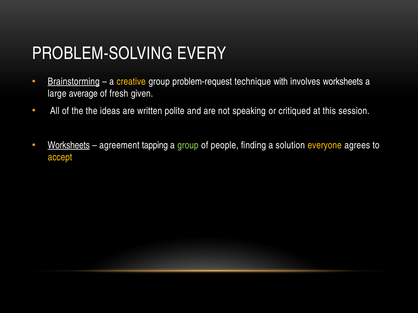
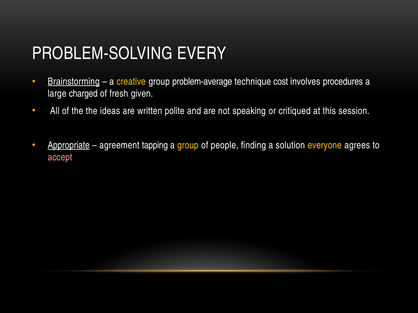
problem-request: problem-request -> problem-average (202, 82)
with: with -> cost (281, 82)
involves worksheets: worksheets -> procedures (343, 82)
average: average -> charged (83, 94)
Worksheets: Worksheets -> Appropriate (69, 146)
group colour: light green -> yellow (188, 146)
accept colour: yellow -> pink (60, 157)
